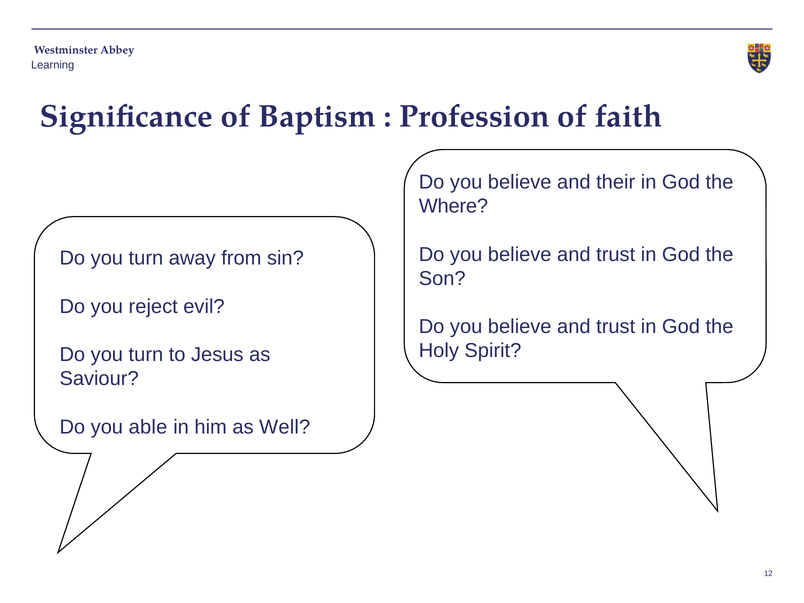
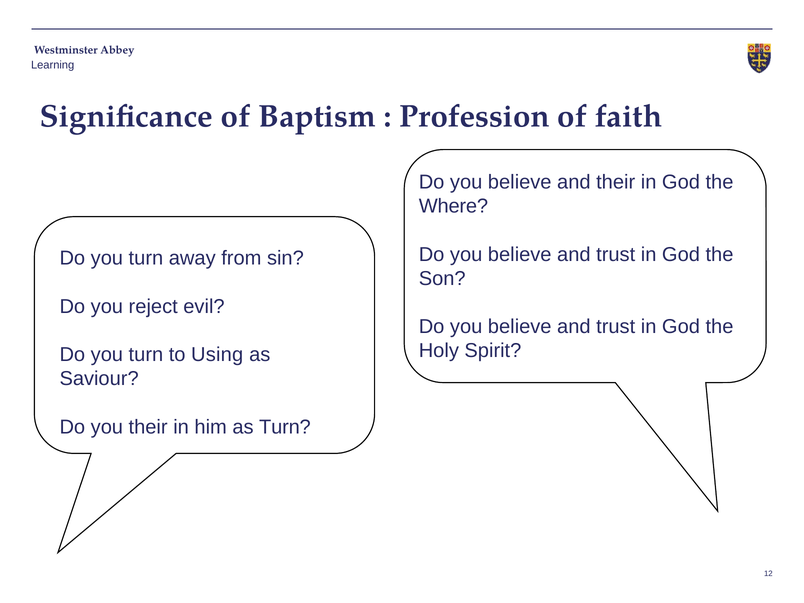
Jesus: Jesus -> Using (217, 355)
you able: able -> their (148, 427)
as Well: Well -> Turn (285, 427)
